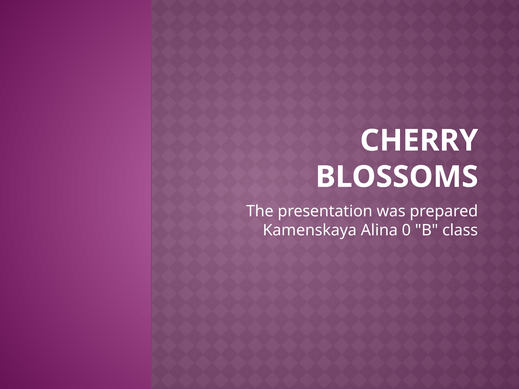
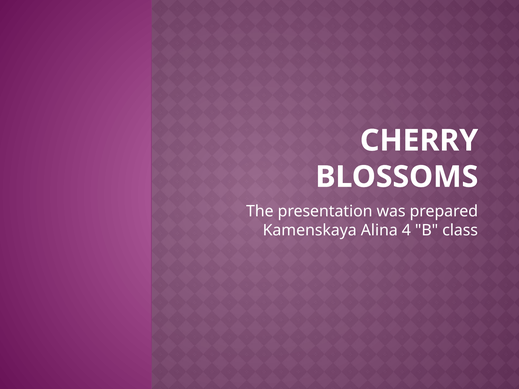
0: 0 -> 4 (406, 231)
